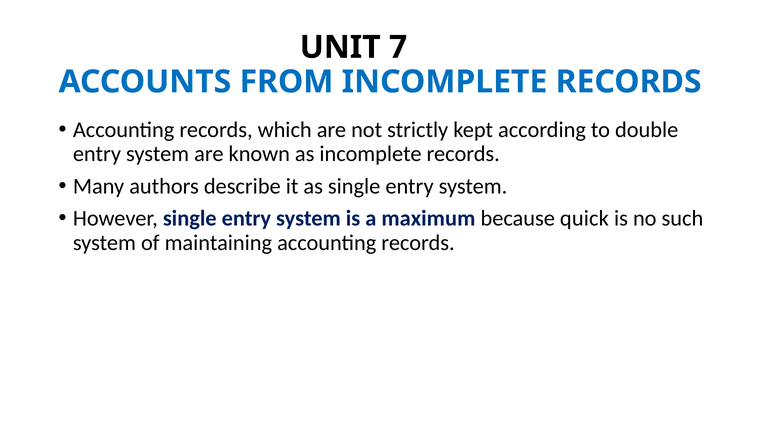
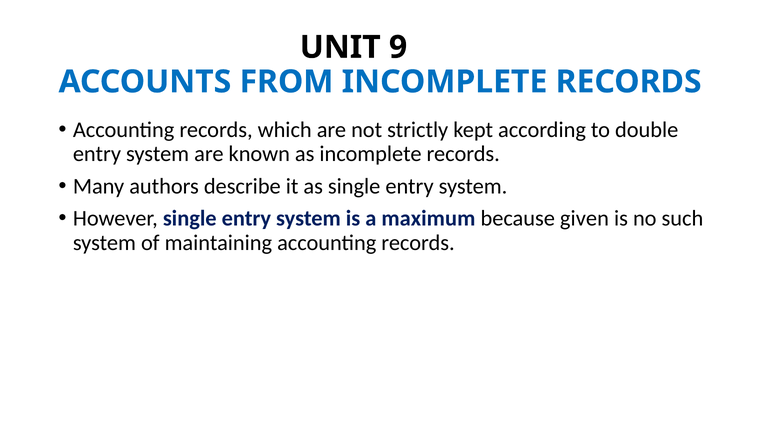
7: 7 -> 9 (398, 47)
quick: quick -> given (584, 218)
